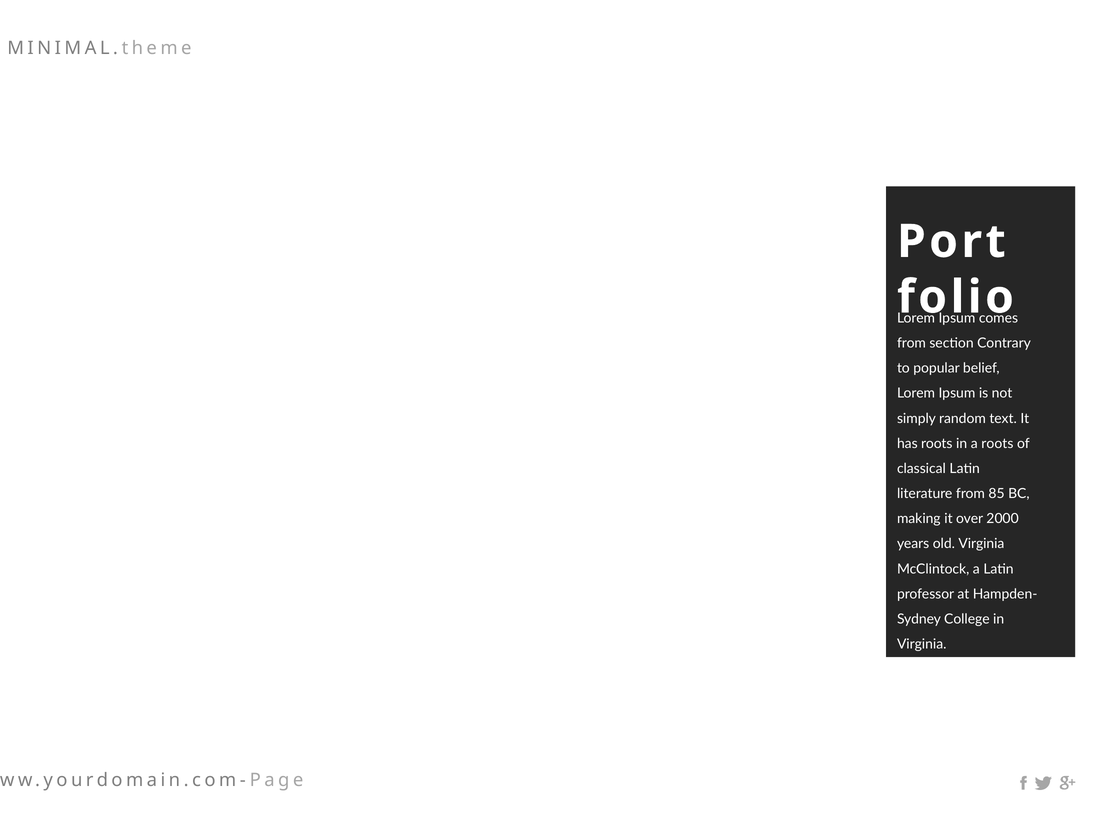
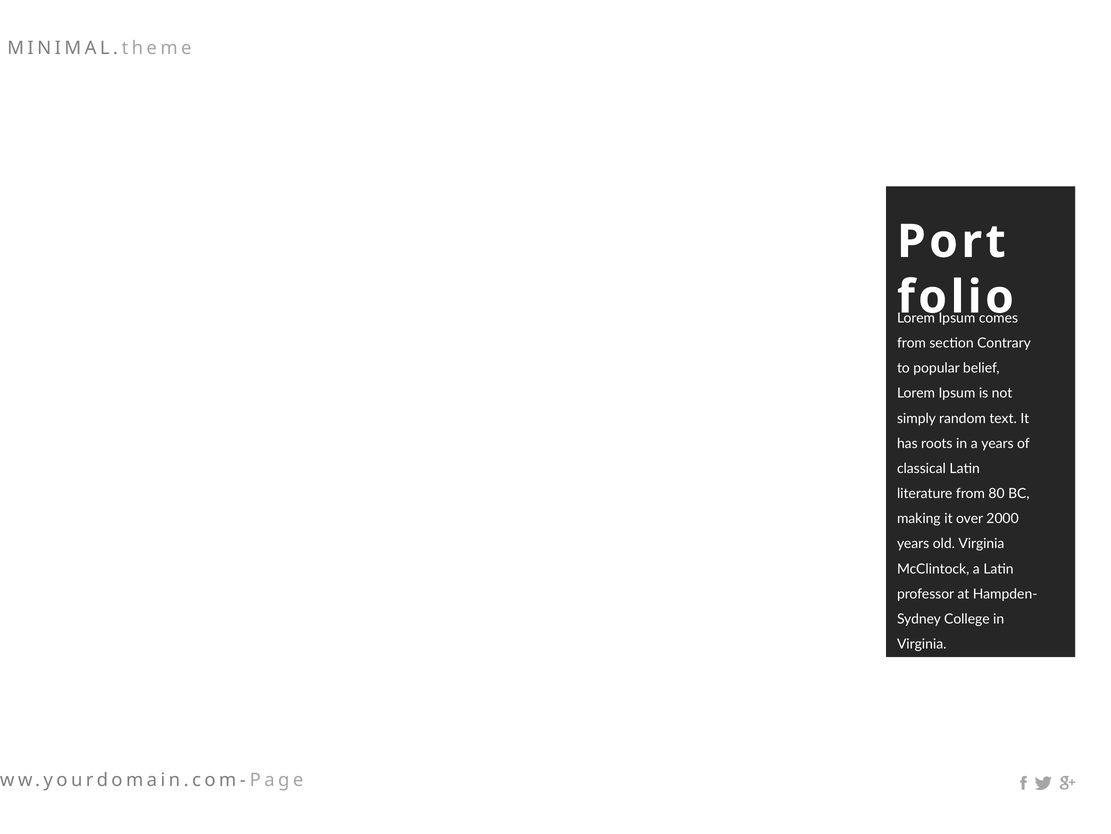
a roots: roots -> years (997, 443)
85: 85 -> 80 (997, 493)
